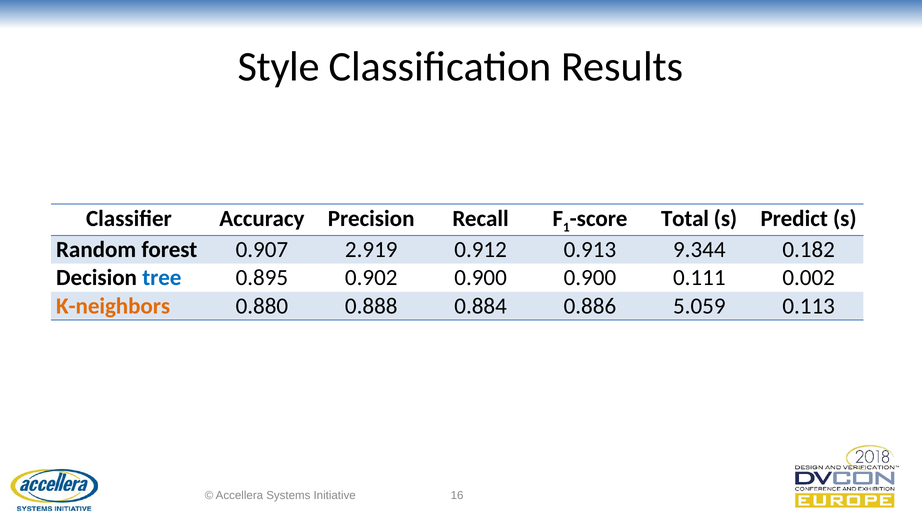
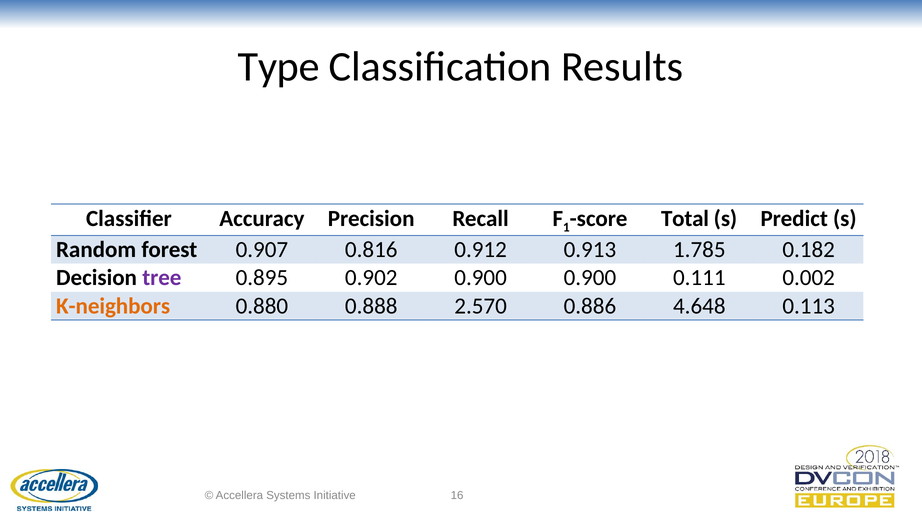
Style: Style -> Type (279, 67)
2.919: 2.919 -> 0.816 (371, 250)
9.344: 9.344 -> 1.785 (699, 250)
tree colour: blue -> purple (162, 278)
0.884: 0.884 -> 2.570 (481, 306)
5.059: 5.059 -> 4.648 (699, 306)
